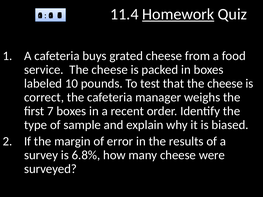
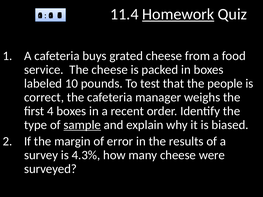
that the cheese: cheese -> people (225, 84)
7: 7 -> 4 (50, 111)
sample underline: none -> present (82, 125)
6.8%: 6.8% -> 4.3% (86, 155)
